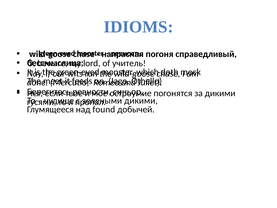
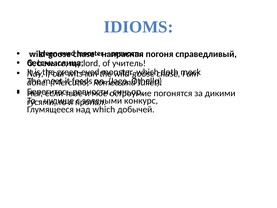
дикими: дикими -> конкурс (141, 100)
над found: found -> which (104, 109)
